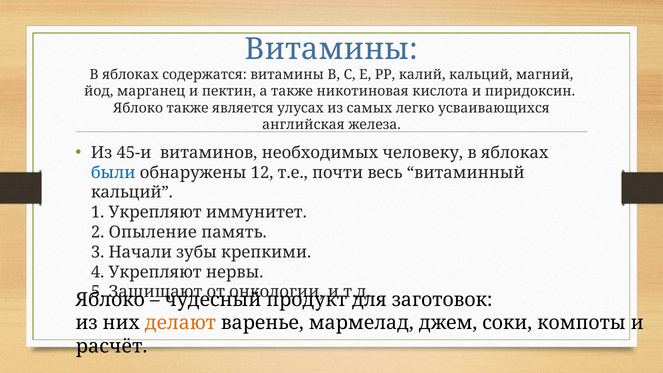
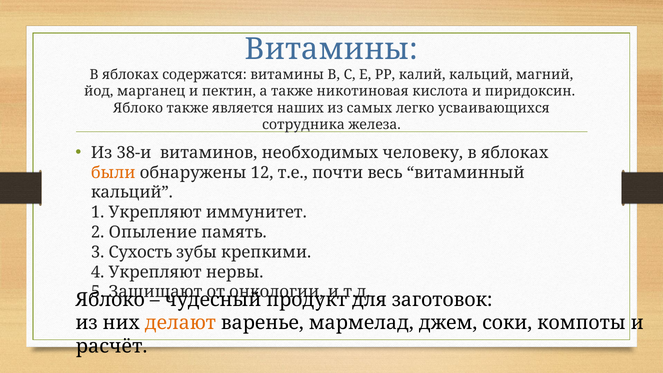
улусах: улусах -> наших (300, 108)
английская: английская -> сотрудника (303, 125)
45-и: 45-и -> 38-и (134, 153)
были colour: blue -> orange (113, 173)
Начали: Начали -> Сухость (140, 252)
